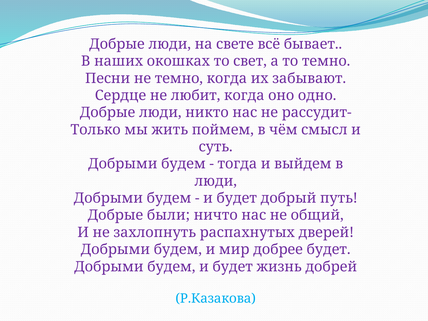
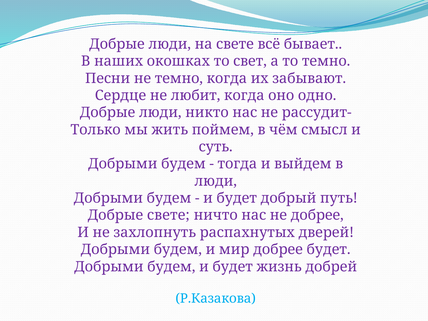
Добрые были: были -> свете (168, 215)
не общий: общий -> добрее (317, 215)
